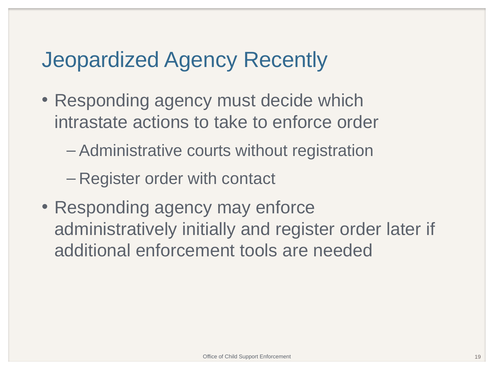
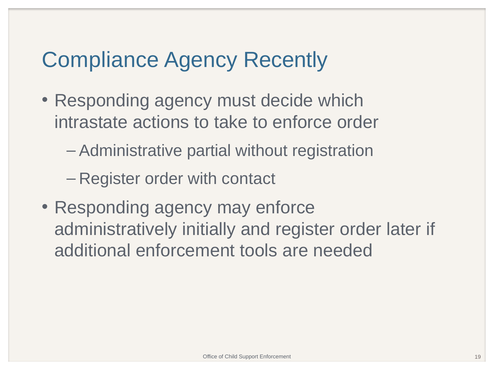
Jeopardized: Jeopardized -> Compliance (101, 60)
courts: courts -> partial (209, 151)
